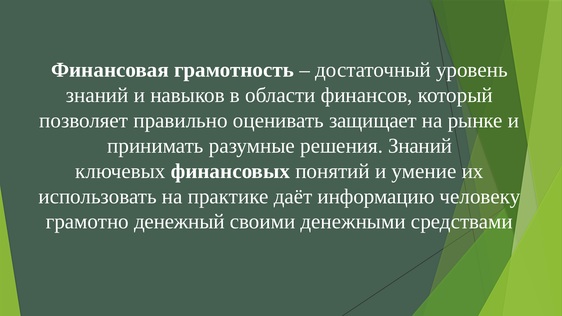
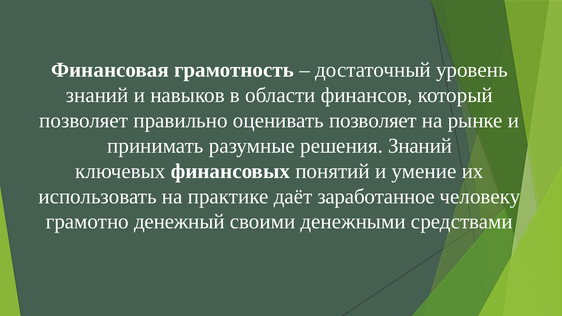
оценивать защищает: защищает -> позволяет (373, 121)
информацию: информацию -> заработанное (376, 196)
